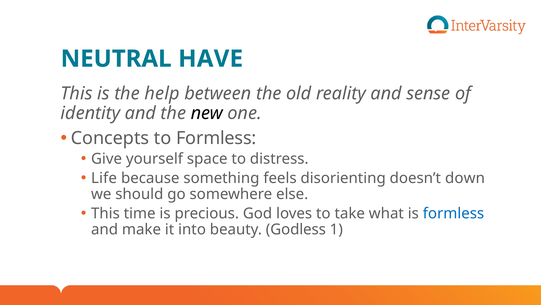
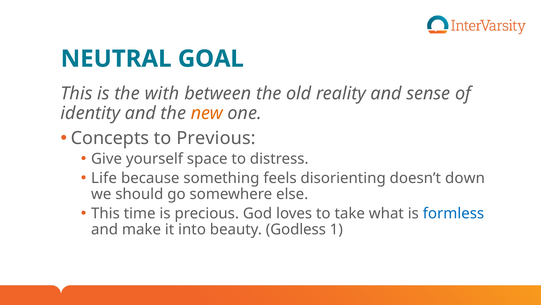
HAVE: HAVE -> GOAL (211, 59)
help: help -> with (162, 93)
new colour: black -> orange (207, 113)
to Formless: Formless -> Previous (216, 138)
